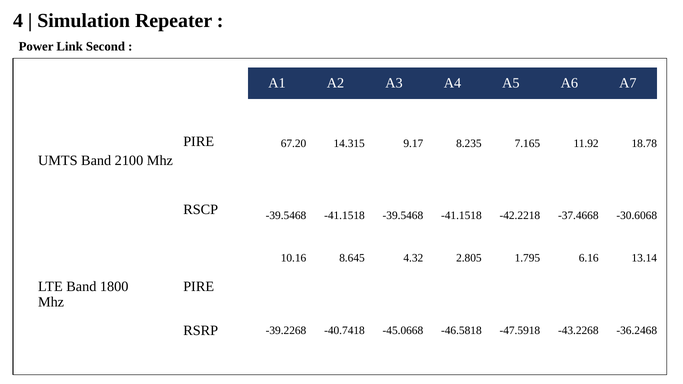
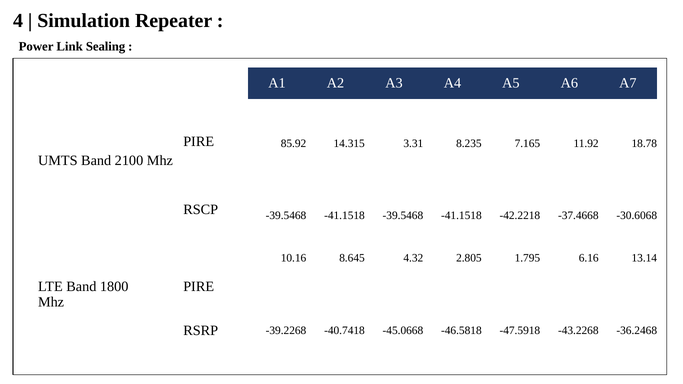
Second: Second -> Sealing (106, 46)
67.20: 67.20 -> 85.92 (294, 143)
9.17: 9.17 -> 3.31 (413, 143)
